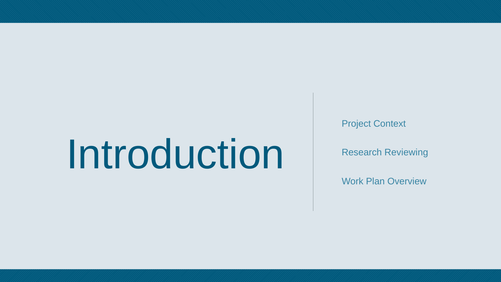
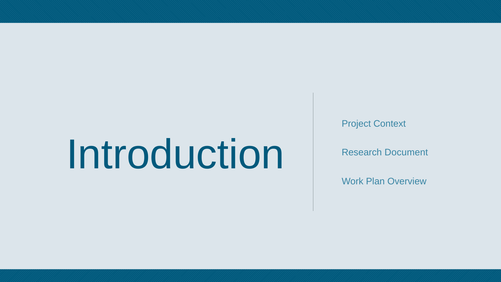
Reviewing: Reviewing -> Document (406, 152)
